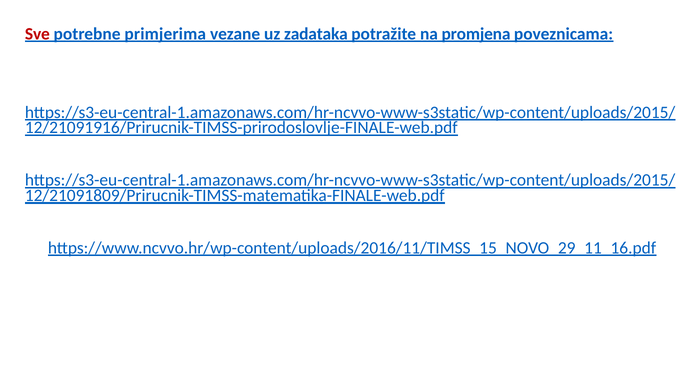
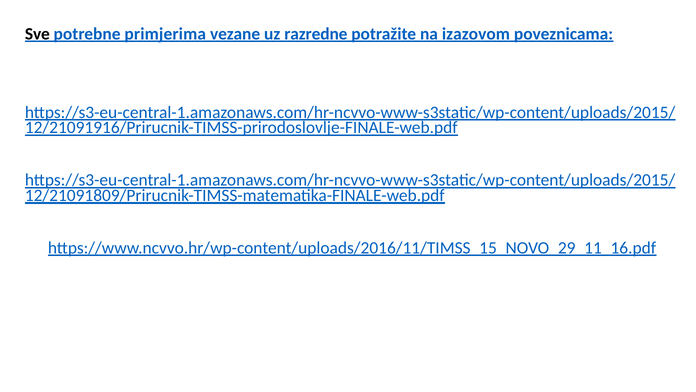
Sve colour: red -> black (37, 34)
zadataka: zadataka -> razredne (316, 34)
promjena: promjena -> izazovom (476, 34)
